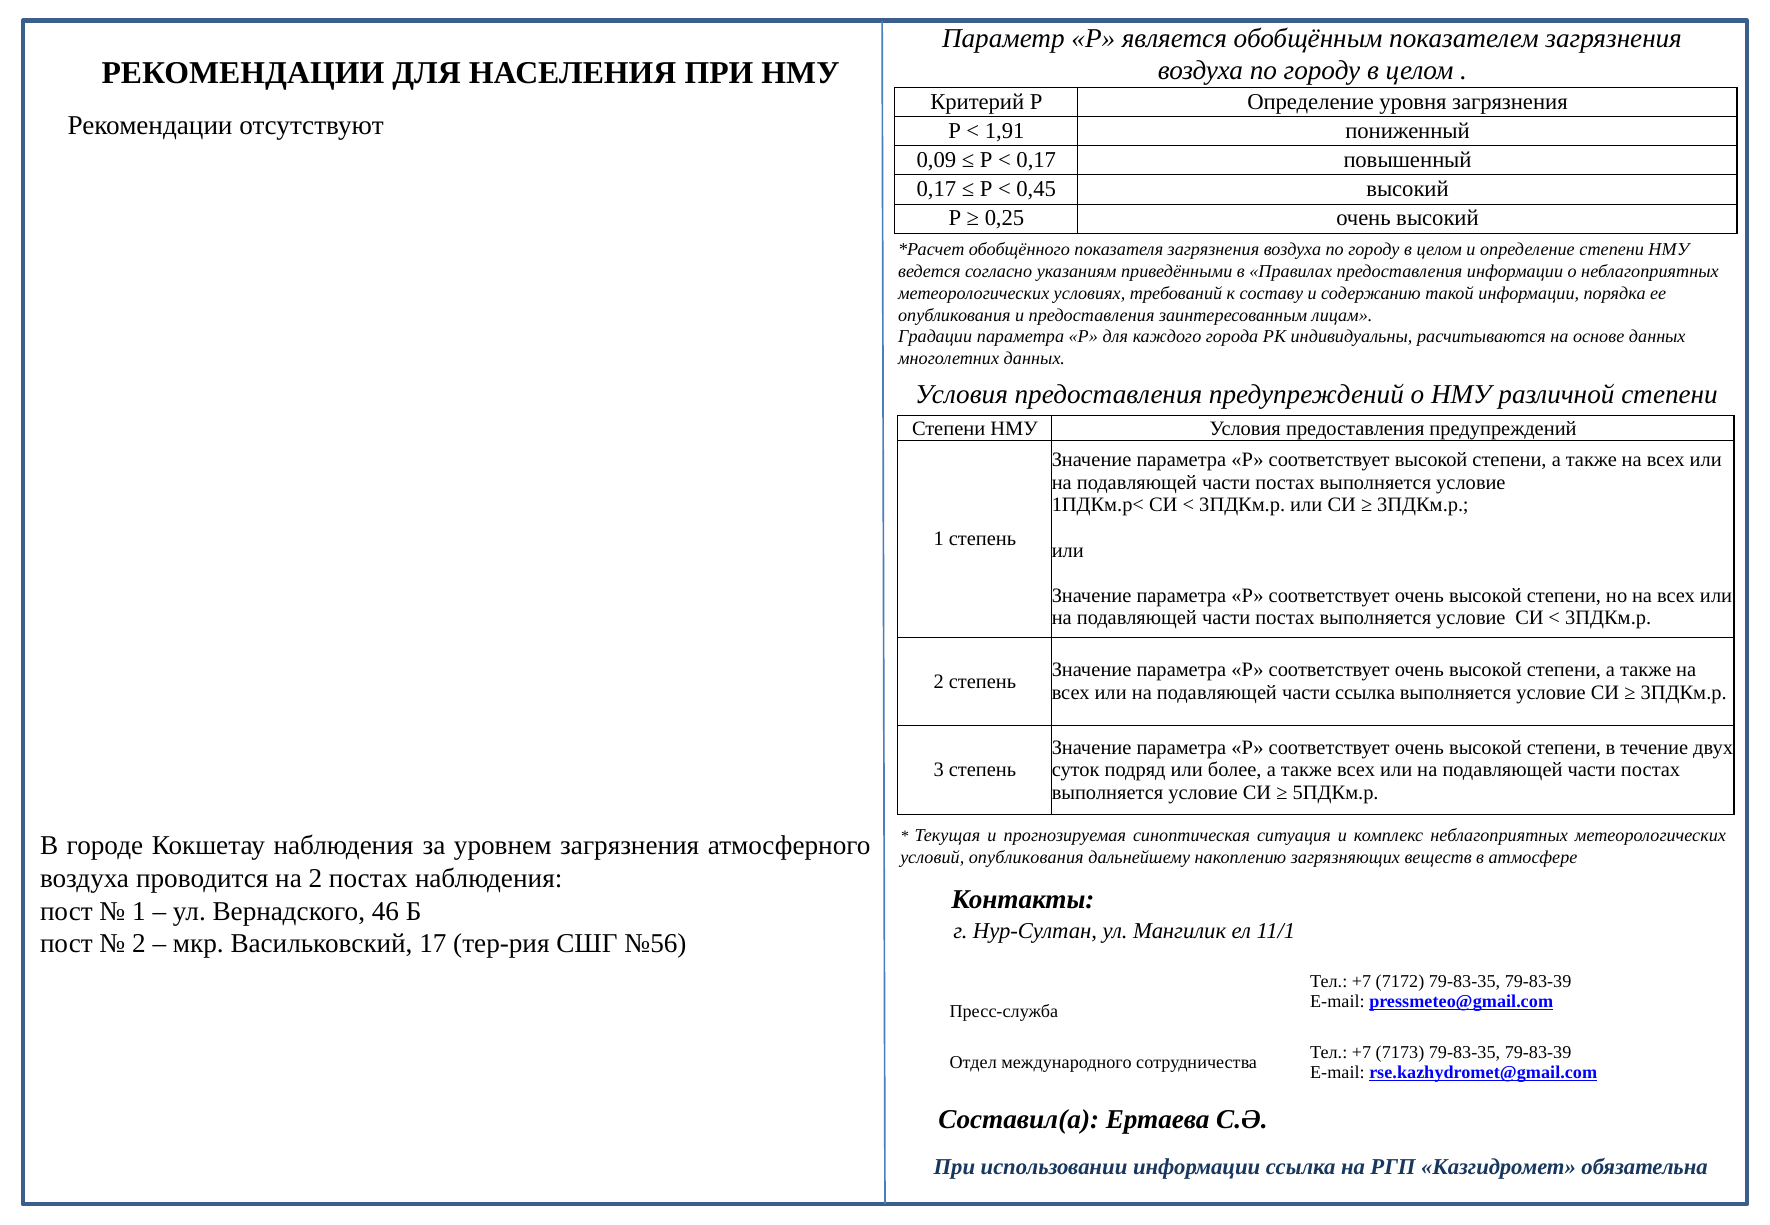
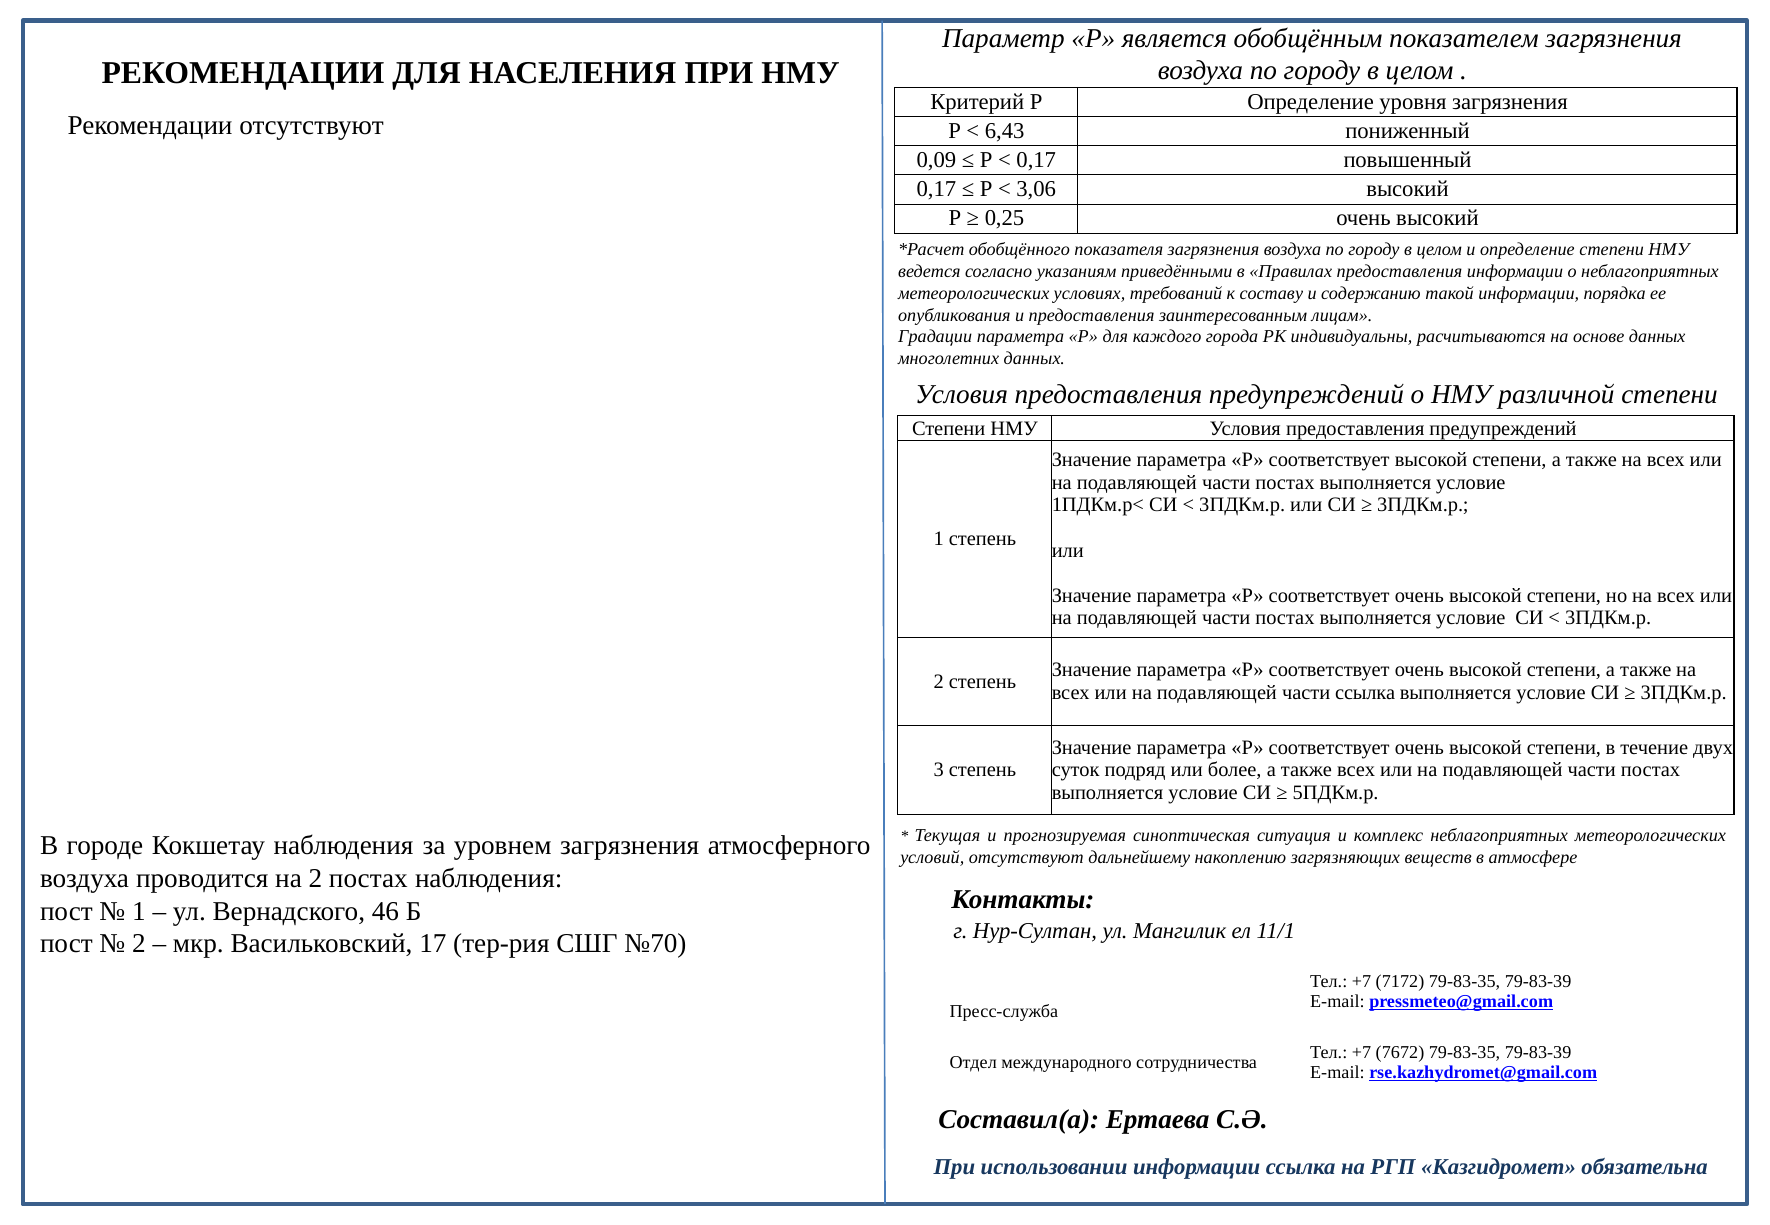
1,91: 1,91 -> 6,43 (1005, 131)
0,45: 0,45 -> 3,06 (1036, 189)
условий опубликования: опубликования -> отсутствуют (1026, 858)
№56: №56 -> №70 (656, 944)
7173: 7173 -> 7672 (1400, 1053)
